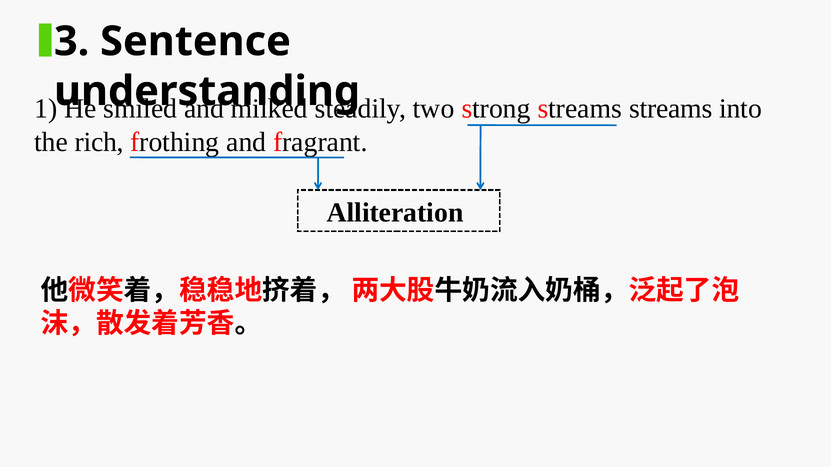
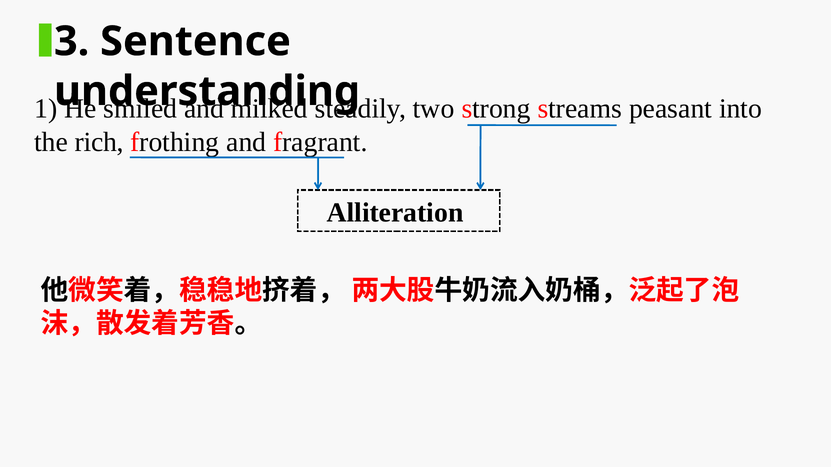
streams streams: streams -> peasant (671, 109)
